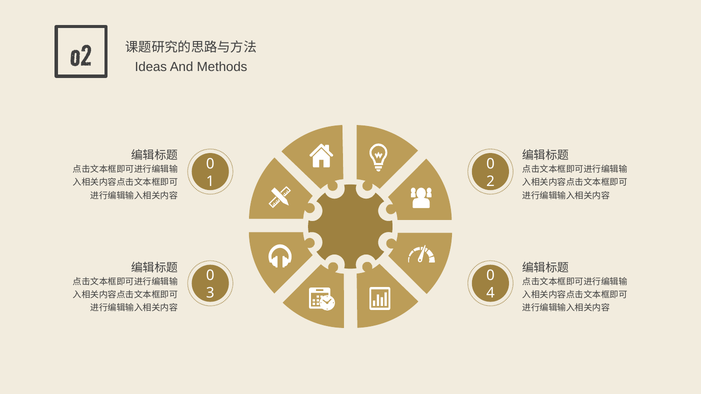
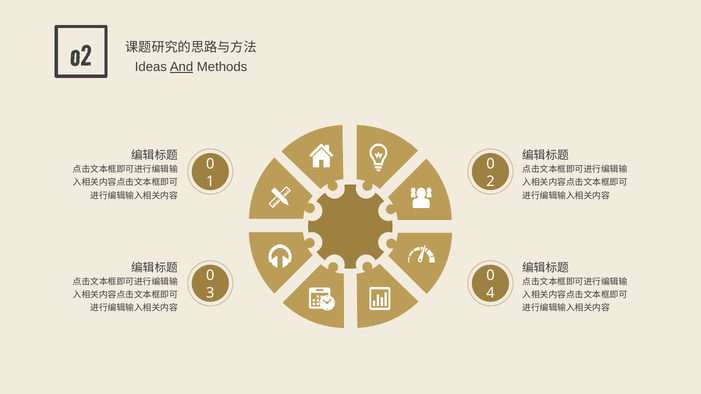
And underline: none -> present (182, 67)
